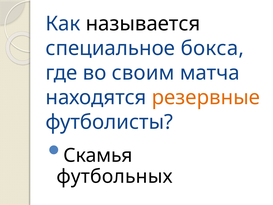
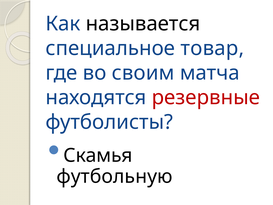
бокса: бокса -> товар (212, 48)
резервные colour: orange -> red (206, 97)
футбольных: футбольных -> футбольную (115, 176)
